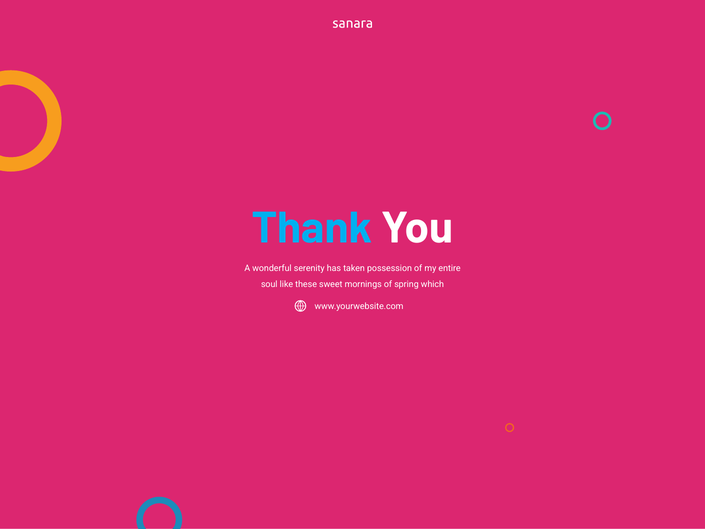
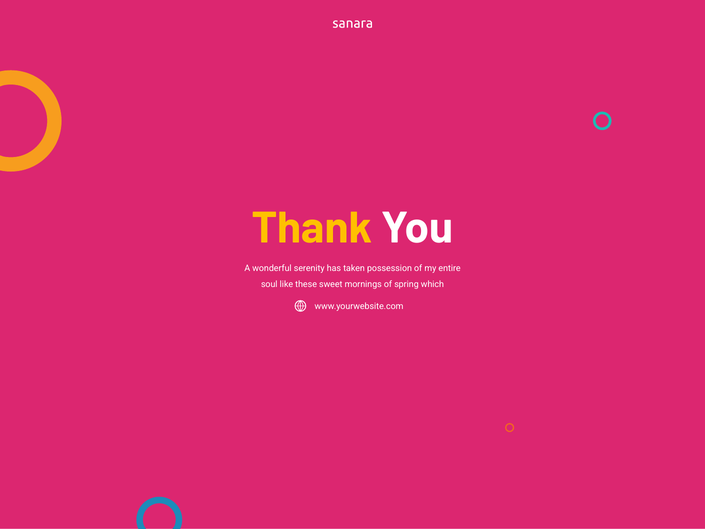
Thank colour: light blue -> yellow (312, 228)
